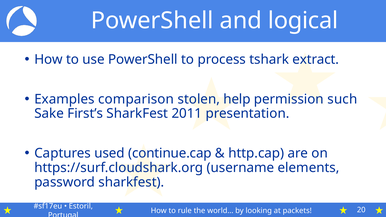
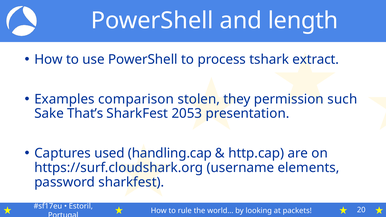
logical: logical -> length (303, 20)
help: help -> they (237, 99)
First’s: First’s -> That’s (85, 114)
2011: 2011 -> 2053 (187, 114)
continue.cap: continue.cap -> handling.cap (170, 153)
